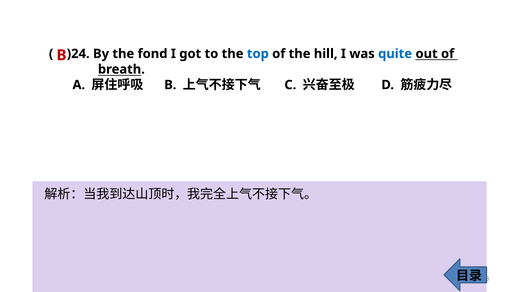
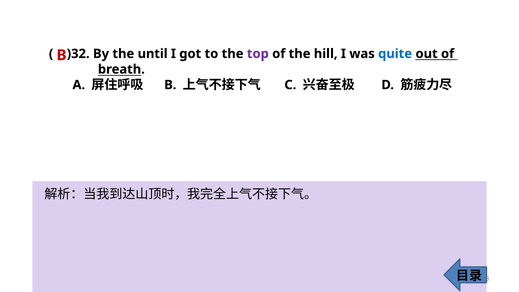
)24: )24 -> )32 (78, 54)
fond: fond -> until (153, 54)
top colour: blue -> purple (258, 54)
